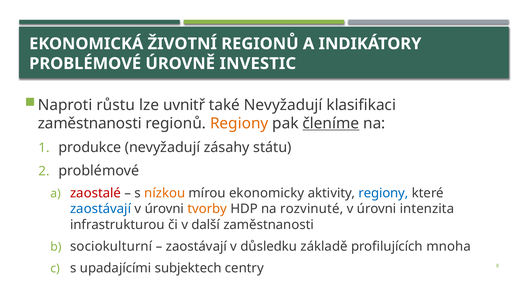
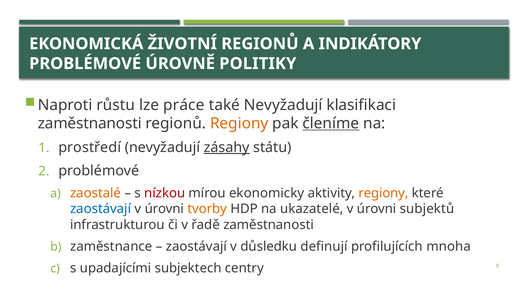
INVESTIC: INVESTIC -> POLITIKY (258, 64)
uvnitř: uvnitř -> práce (184, 105)
produkce: produkce -> prostředí (90, 147)
zásahy underline: none -> present (227, 147)
zaostalé colour: red -> orange (96, 193)
nízkou colour: orange -> red (165, 193)
regiony colour: blue -> orange (383, 193)
rozvinuté: rozvinuté -> ukazatelé (312, 209)
intenzita: intenzita -> subjektů (427, 209)
další: další -> řadě (206, 225)
sociokulturní: sociokulturní -> zaměstnance (111, 247)
základě: základě -> definují (324, 247)
